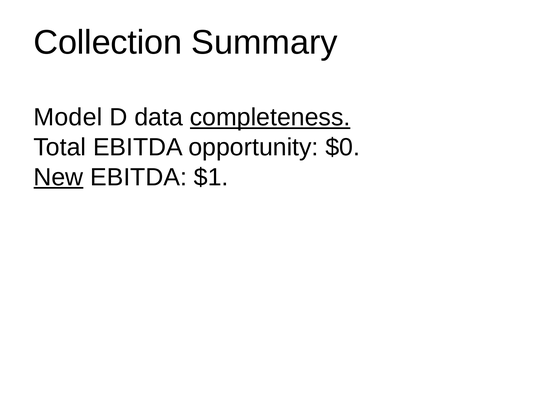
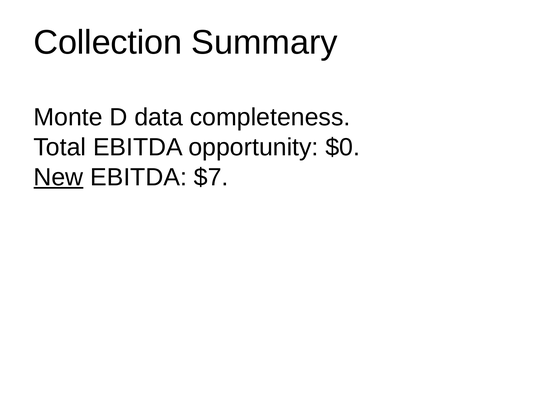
Model: Model -> Monte (68, 117)
completeness underline: present -> none (270, 117)
$1: $1 -> $7 (211, 177)
